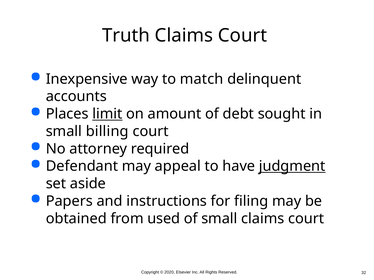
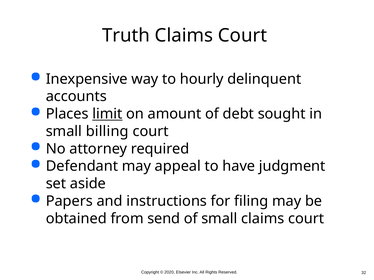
match: match -> hourly (202, 79)
judgment underline: present -> none (292, 166)
used: used -> send (164, 219)
